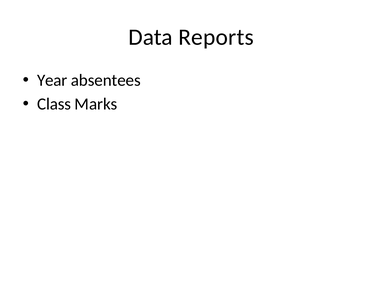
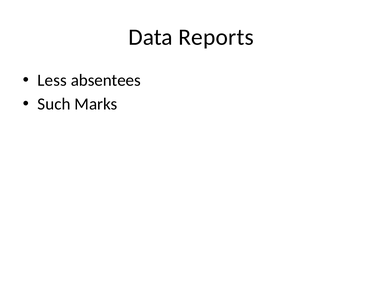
Year: Year -> Less (52, 80)
Class: Class -> Such (54, 104)
